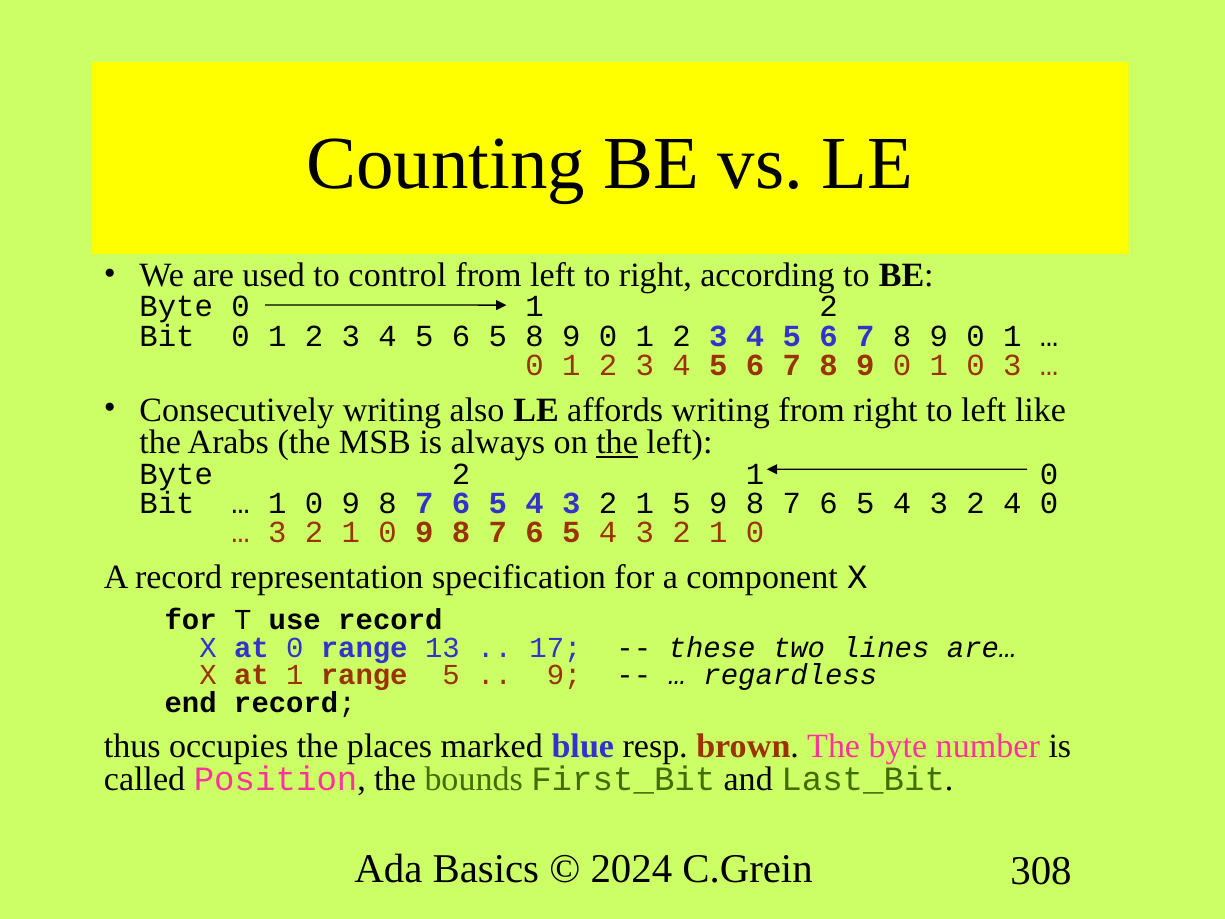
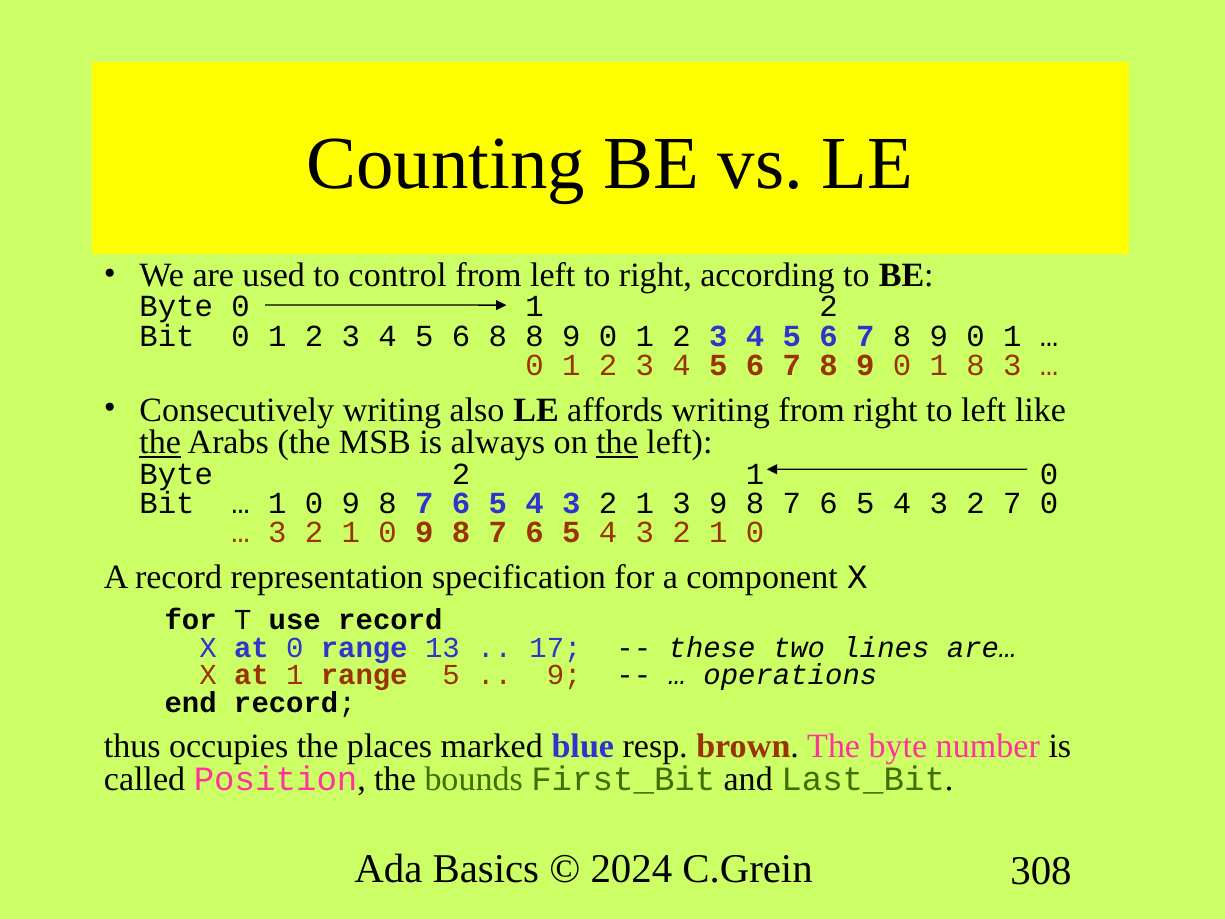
5 6 5: 5 -> 8 (498, 336)
0 1 0: 0 -> 8 (975, 365)
the underline: none -> present (160, 443)
1 5: 5 -> 3 (681, 503)
2 4: 4 -> 7 (1012, 503)
regardless: regardless -> operations (790, 675)
